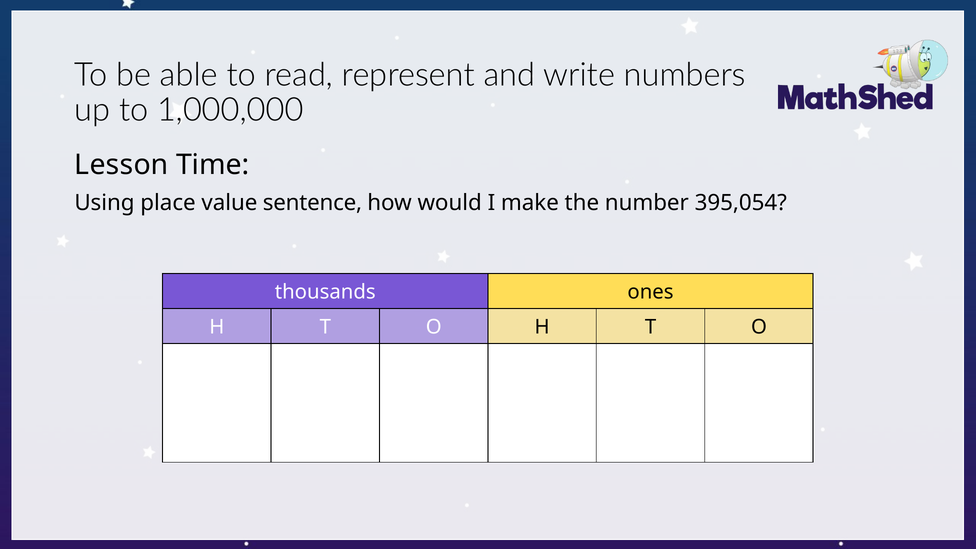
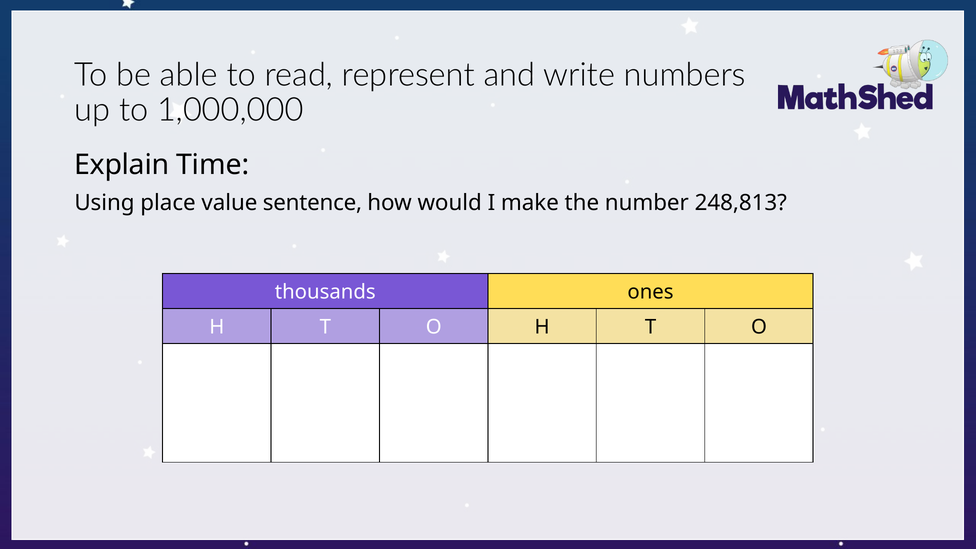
Lesson: Lesson -> Explain (122, 165)
395,054: 395,054 -> 248,813 (741, 203)
